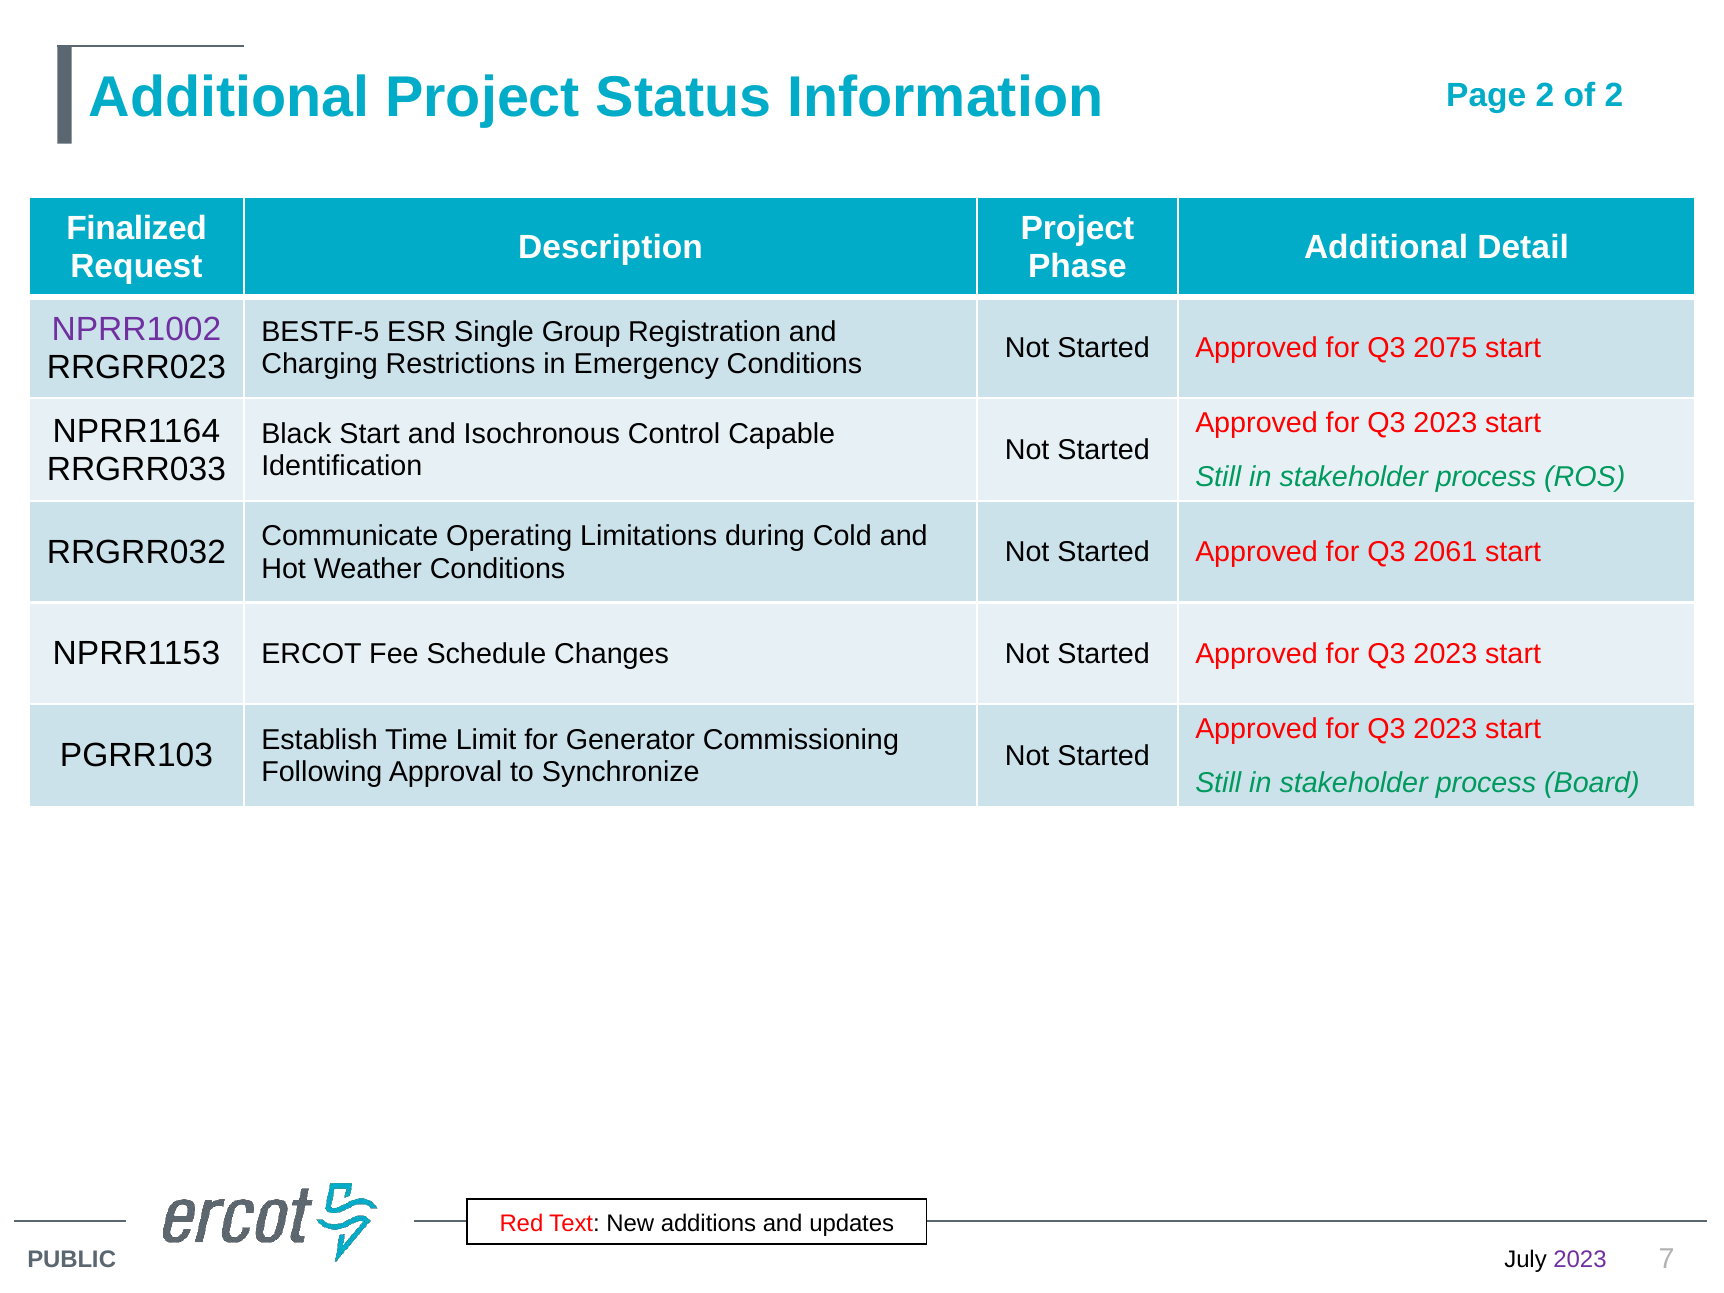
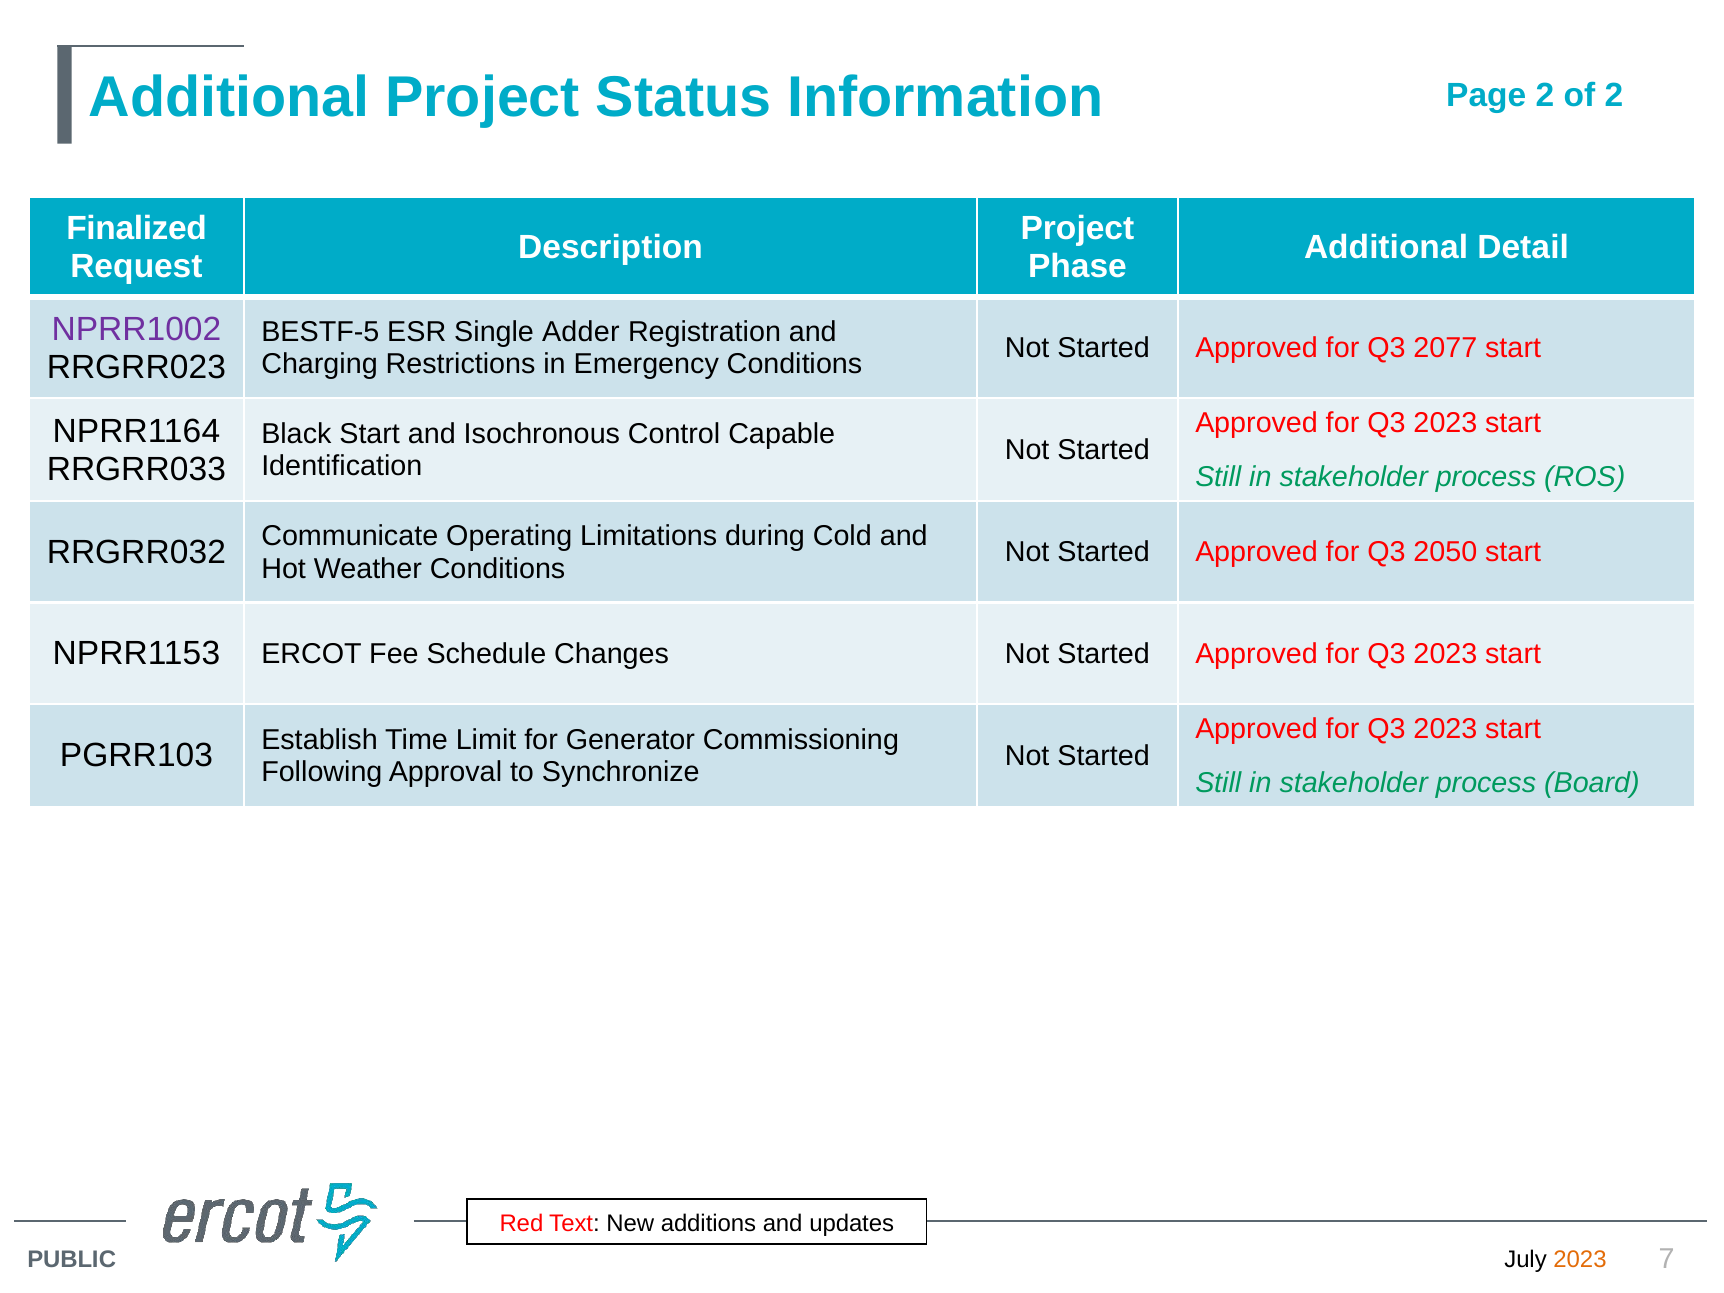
Group: Group -> Adder (581, 332)
2075: 2075 -> 2077 (1445, 348)
2061: 2061 -> 2050 (1445, 553)
2023 colour: purple -> orange (1580, 1260)
